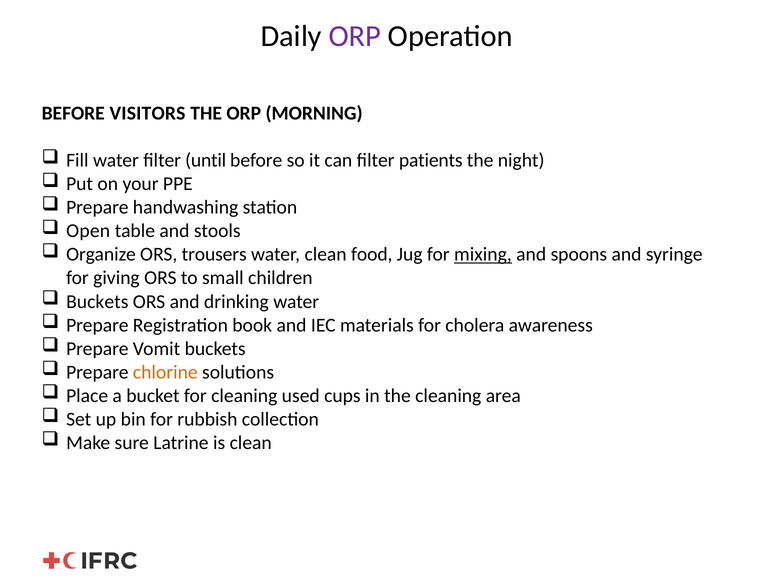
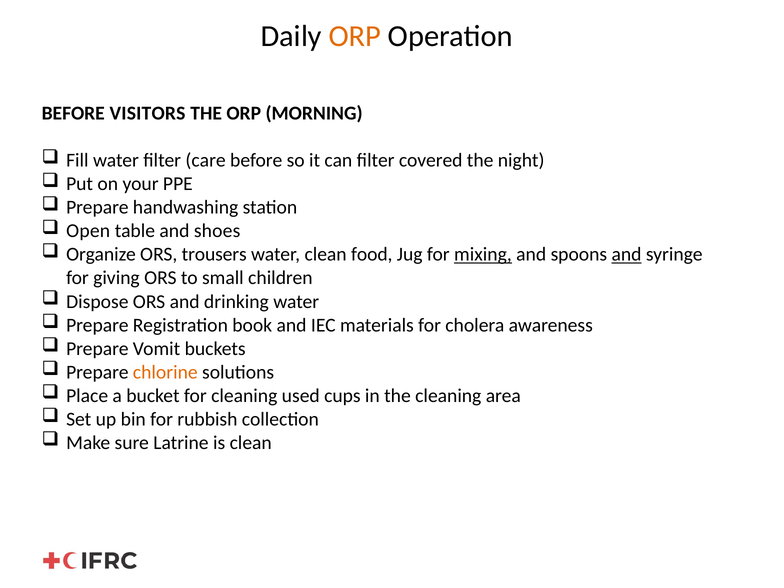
ORP colour: purple -> orange (355, 36)
until: until -> care (206, 160)
patients: patients -> covered (431, 160)
stools: stools -> shoes (217, 231)
and underline: none -> present (627, 255)
Buckets: Buckets -> Dispose (97, 302)
